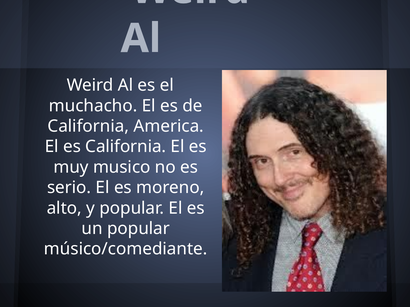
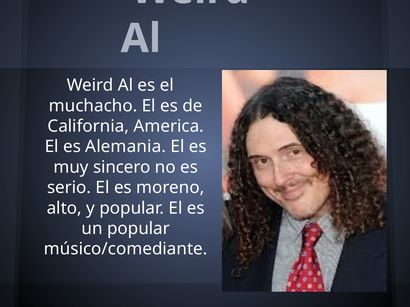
es California: California -> Alemania (126, 147)
musico: musico -> sincero (122, 167)
